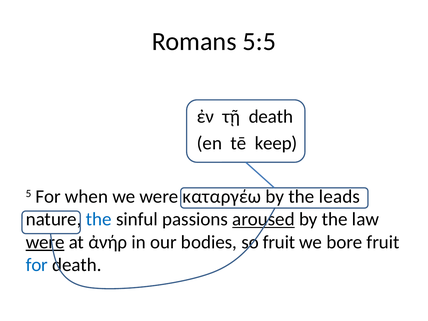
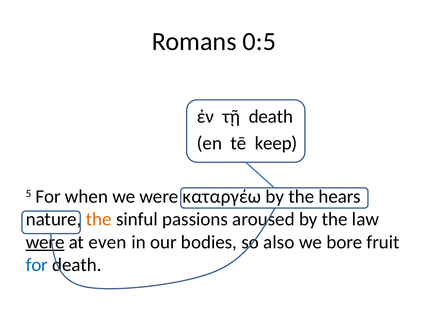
5:5: 5:5 -> 0:5 (259, 41)
leads: leads -> hears (340, 196)
the colour: blue -> orange (99, 219)
aroused underline: present -> none (264, 219)
ἀνήρ: ἀνήρ -> even (108, 242)
so fruit: fruit -> also (279, 242)
